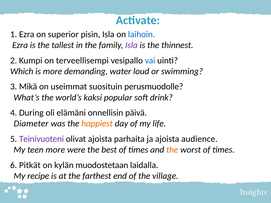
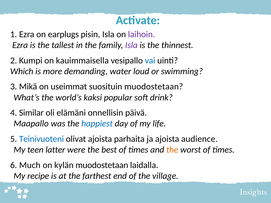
superior: superior -> earplugs (63, 34)
laihoin colour: blue -> purple (142, 34)
terveellisempi: terveellisempi -> kauimmaisella (82, 61)
suosituin perusmuodolle: perusmuodolle -> muodostetaan (154, 87)
During: During -> Similar (31, 113)
Diameter: Diameter -> Maapallo (31, 124)
happiest colour: orange -> blue (97, 124)
Teinivuoteni colour: purple -> blue (41, 139)
teen more: more -> latter (55, 150)
Pitkät: Pitkät -> Much (30, 165)
